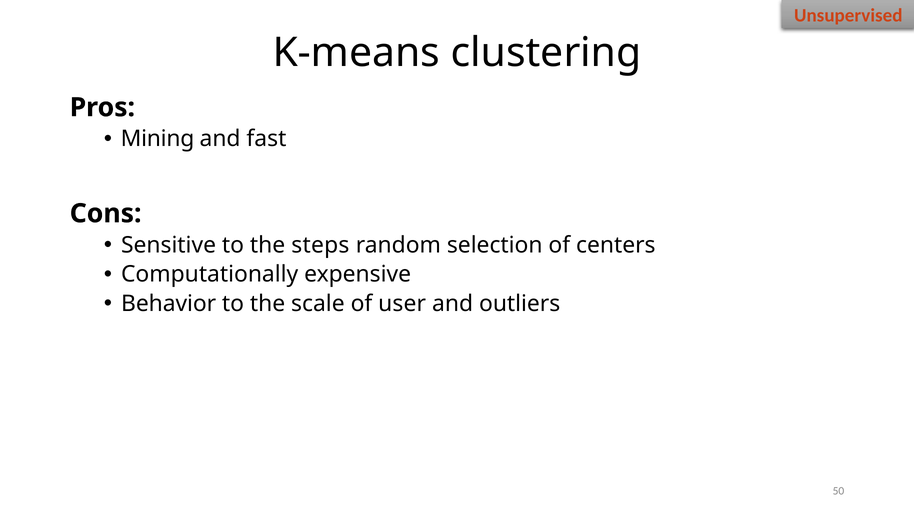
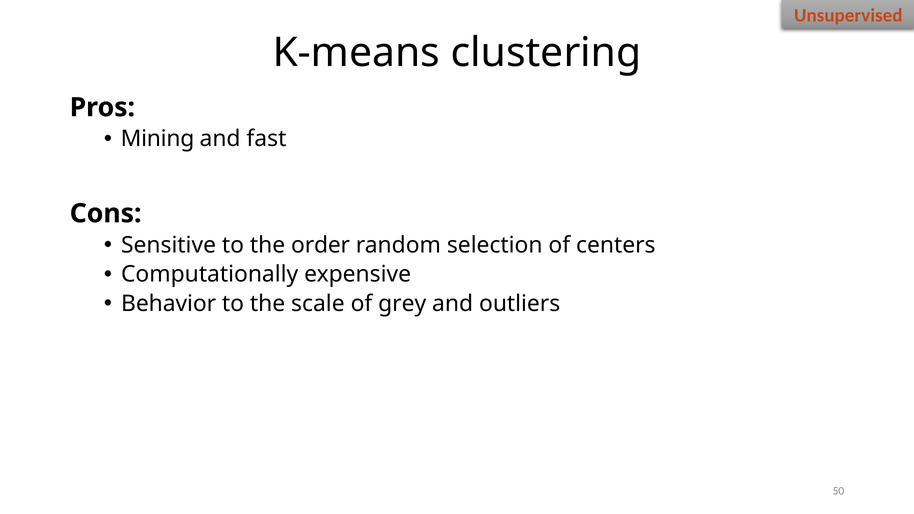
steps: steps -> order (321, 245)
user: user -> grey (402, 304)
